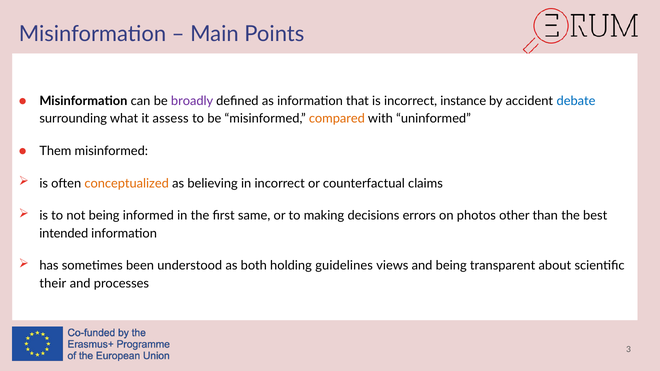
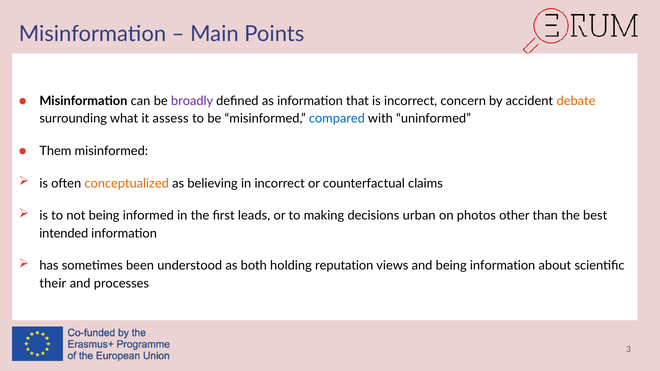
instance: instance -> concern (463, 101)
debate colour: blue -> orange (576, 101)
compared colour: orange -> blue (337, 119)
same: same -> leads (254, 216)
errors: errors -> urban (419, 216)
guidelines: guidelines -> reputation (344, 266)
being transparent: transparent -> information (503, 266)
